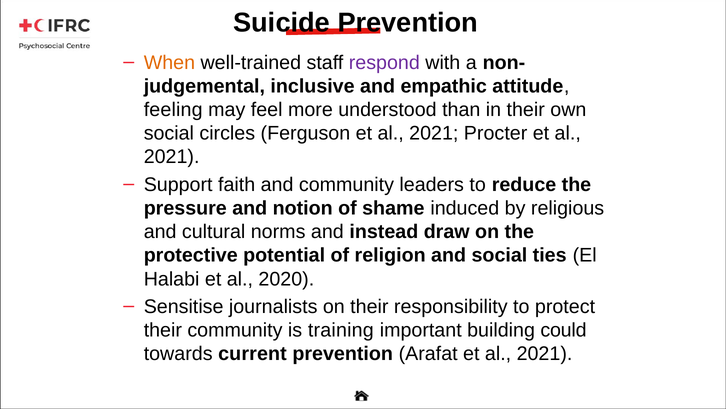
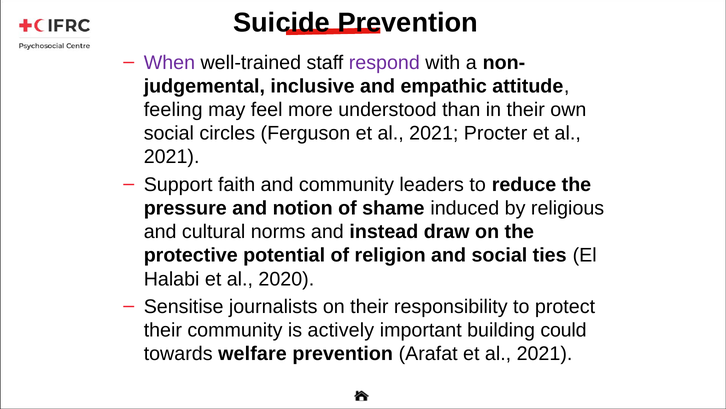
When colour: orange -> purple (169, 62)
training: training -> actively (341, 330)
current: current -> welfare (252, 353)
